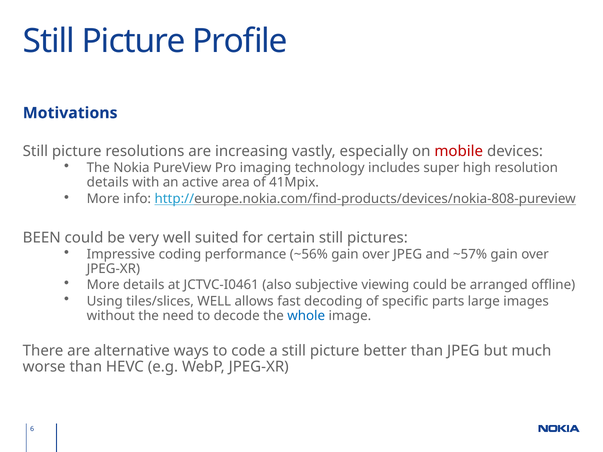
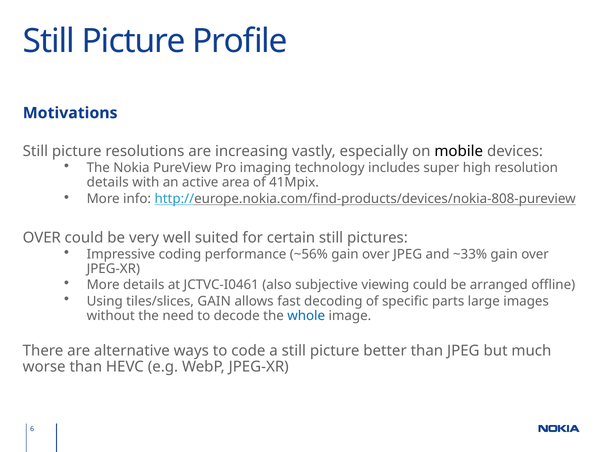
mobile colour: red -> black (459, 151)
BEEN: BEEN -> OVER (42, 238)
~57%: ~57% -> ~33% (470, 255)
tiles/slices WELL: WELL -> GAIN (214, 301)
